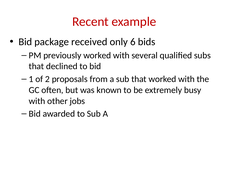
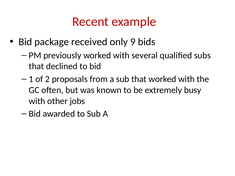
6: 6 -> 9 (133, 42)
